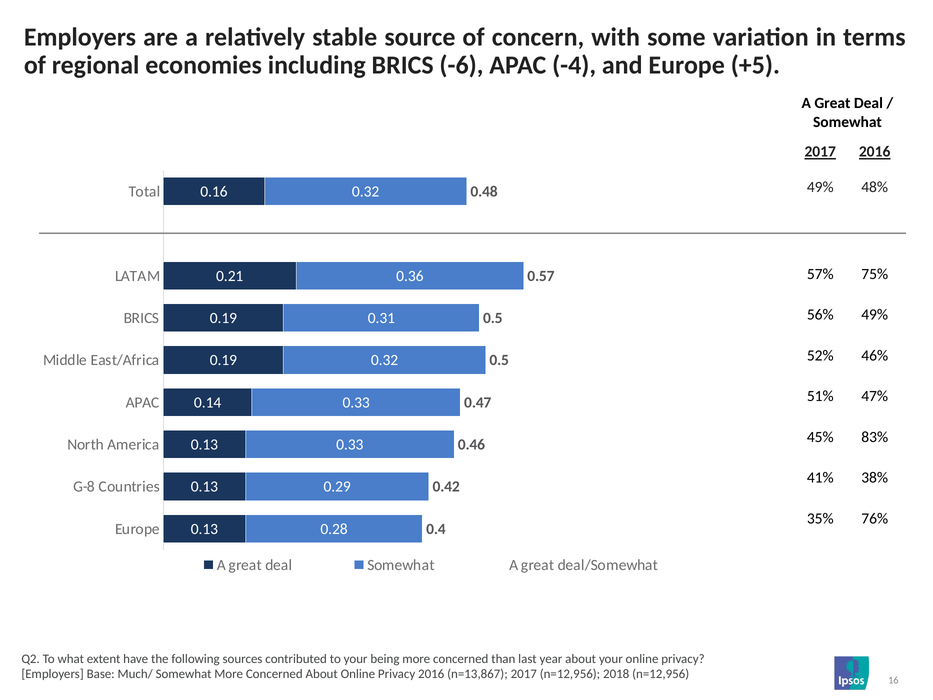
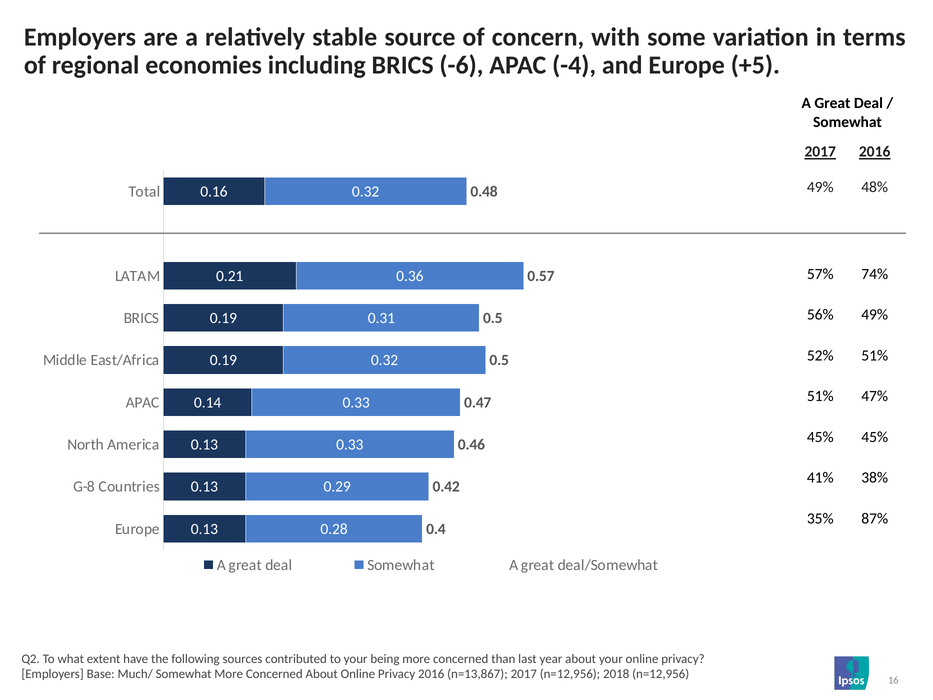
75%: 75% -> 74% (875, 274)
52% 46%: 46% -> 51% (875, 355)
45% 83%: 83% -> 45% (875, 437)
76%: 76% -> 87% (875, 518)
